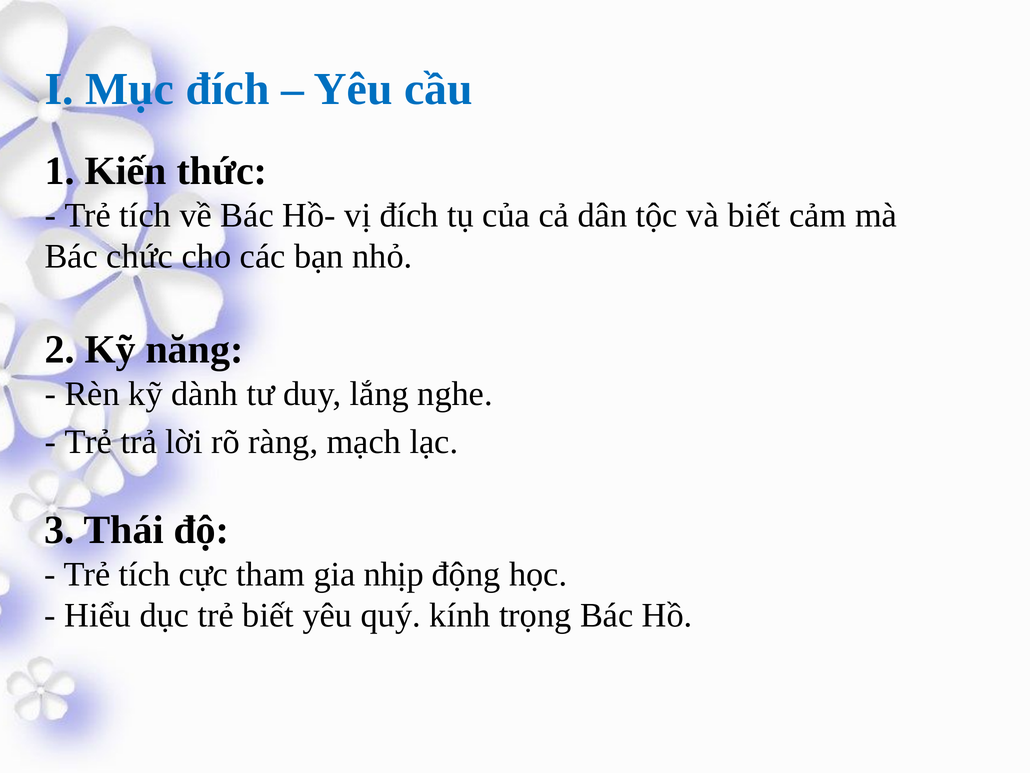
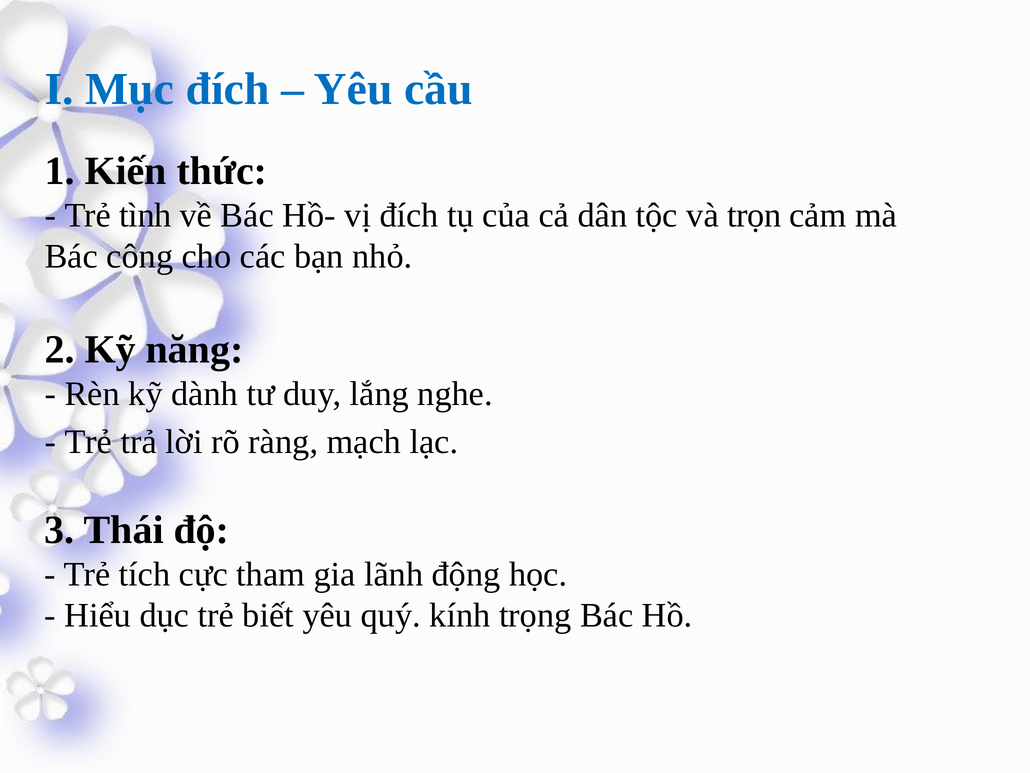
tích: tích -> tình (145, 215)
và biết: biết -> trọn (754, 215)
chức: chức -> công (140, 256)
nhịp: nhịp -> lãnh (394, 574)
